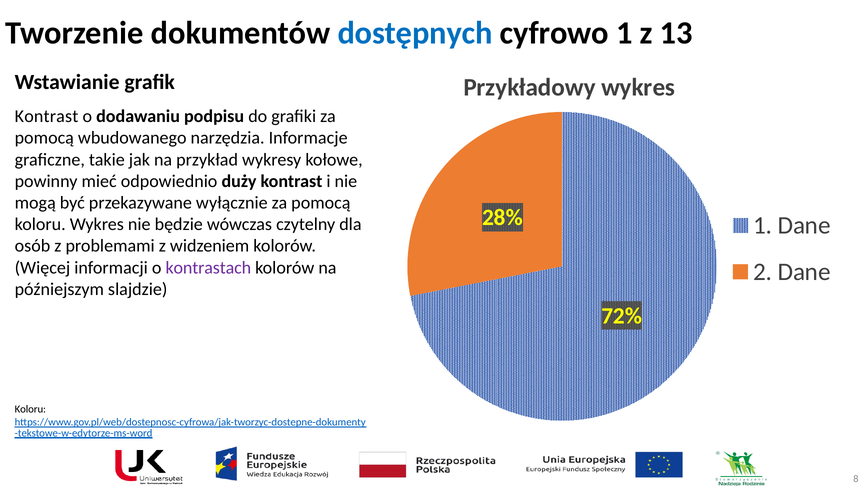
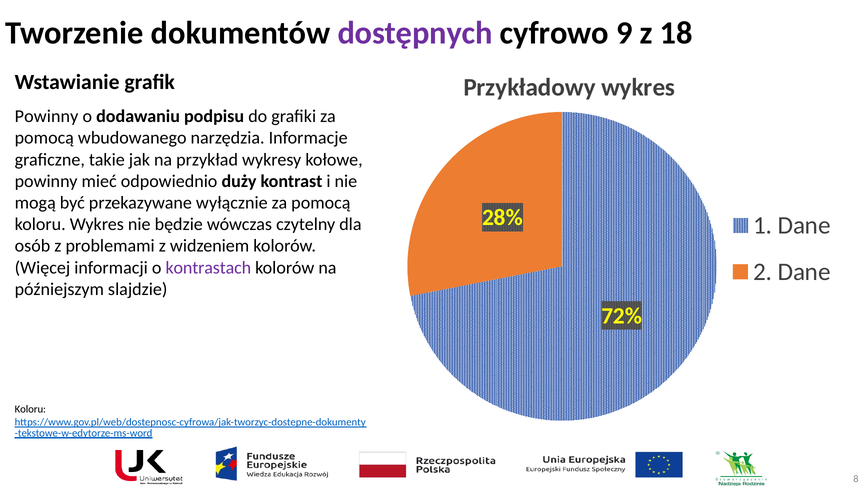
dostępnych colour: blue -> purple (415, 33)
cyfrowo 1: 1 -> 9 (624, 33)
13: 13 -> 18 (676, 33)
Kontrast: Kontrast -> Powinny (47, 116)
